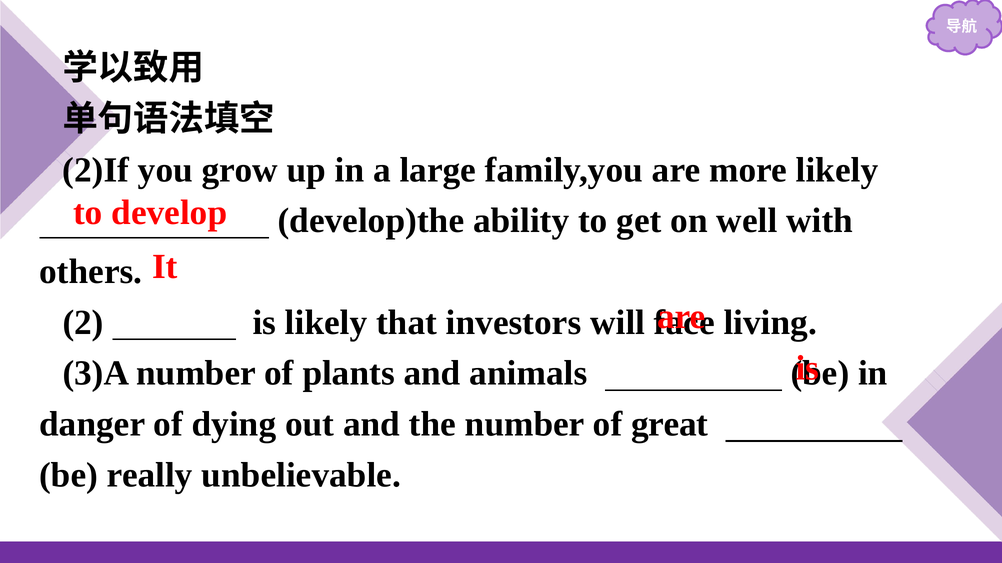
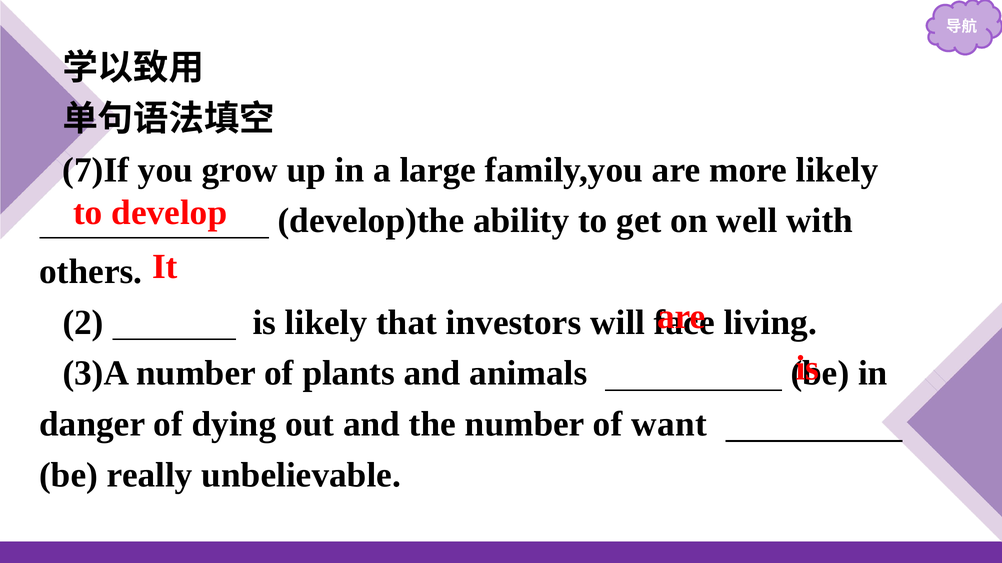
2)If: 2)If -> 7)If (96, 170)
great: great -> want (669, 425)
